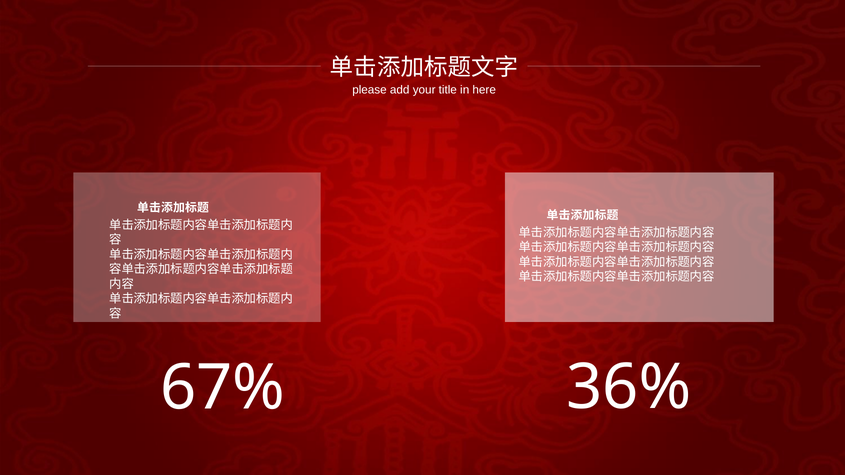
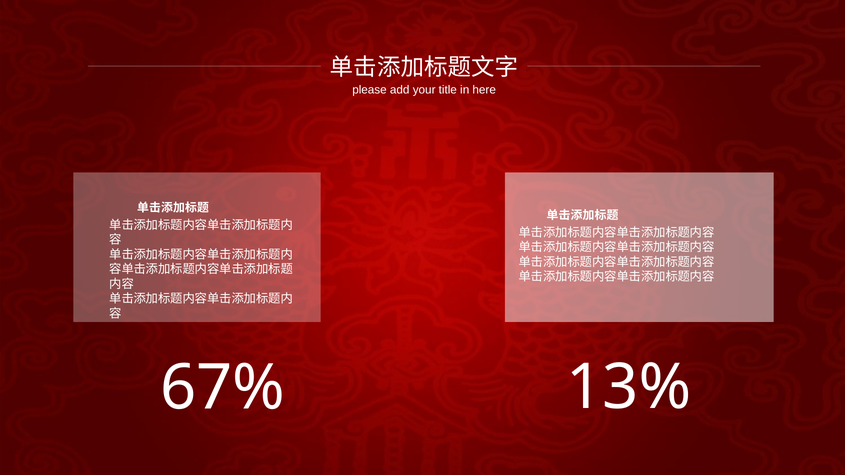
36%: 36% -> 13% (629, 387)
